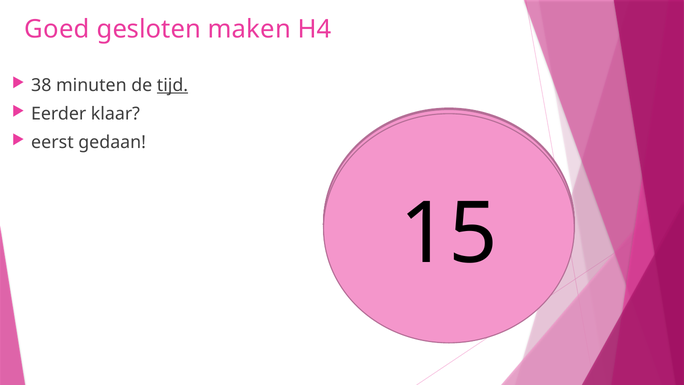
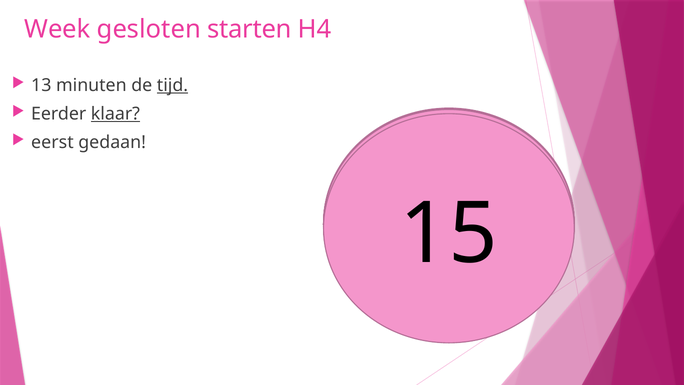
Goed: Goed -> Week (57, 29)
maken: maken -> starten (249, 29)
38: 38 -> 13 (41, 85)
klaar underline: none -> present (115, 114)
